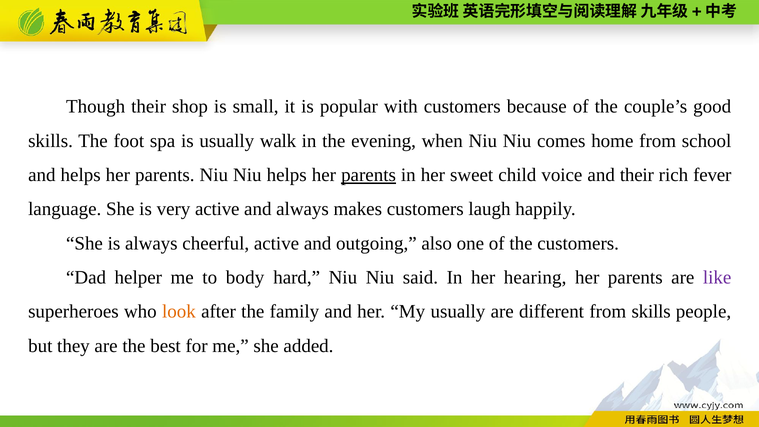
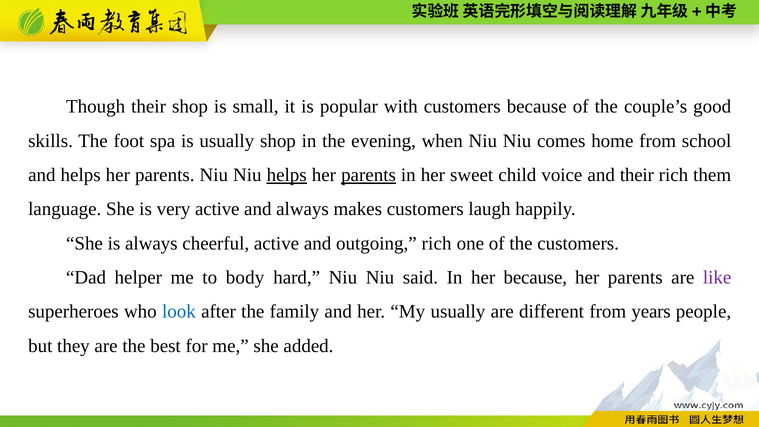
usually walk: walk -> shop (278, 141)
helps underline: none -> present (287, 175)
fever: fever -> them (712, 175)
outgoing also: also -> rich (437, 243)
her hearing: hearing -> because (535, 278)
look colour: orange -> blue (179, 312)
from skills: skills -> years (651, 312)
